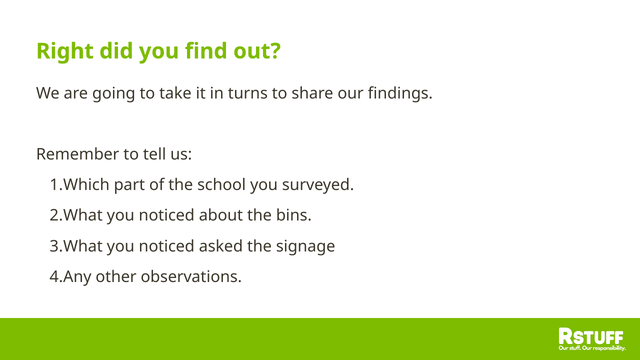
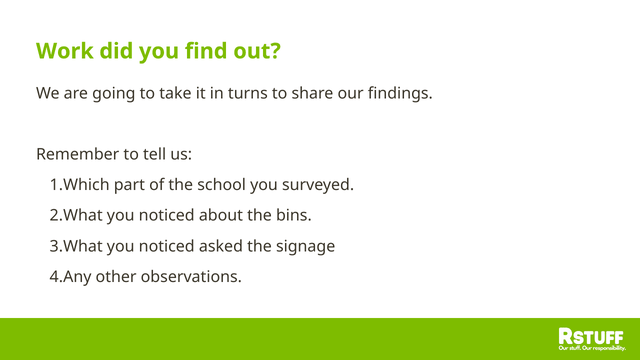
Right: Right -> Work (65, 51)
